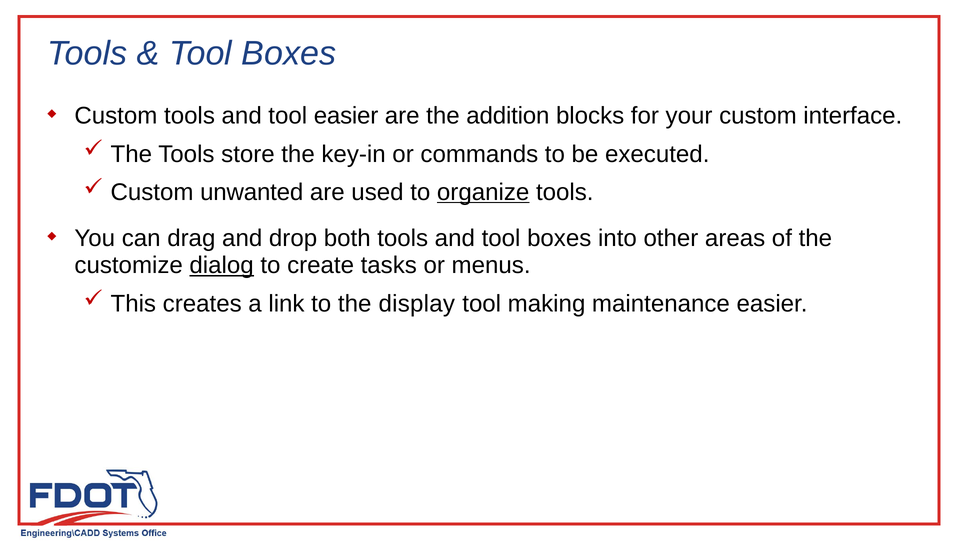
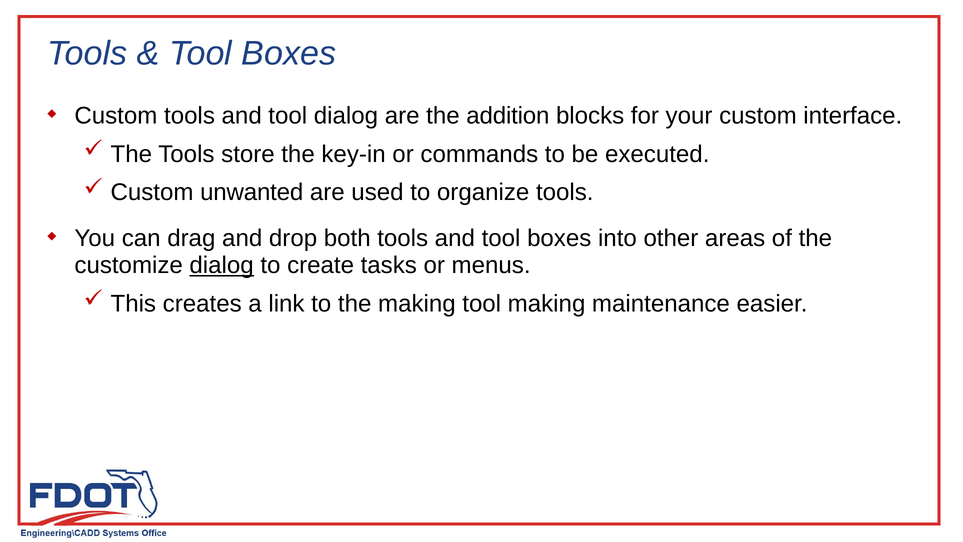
tool easier: easier -> dialog (346, 116)
organize underline: present -> none (483, 192)
the display: display -> making (417, 304)
